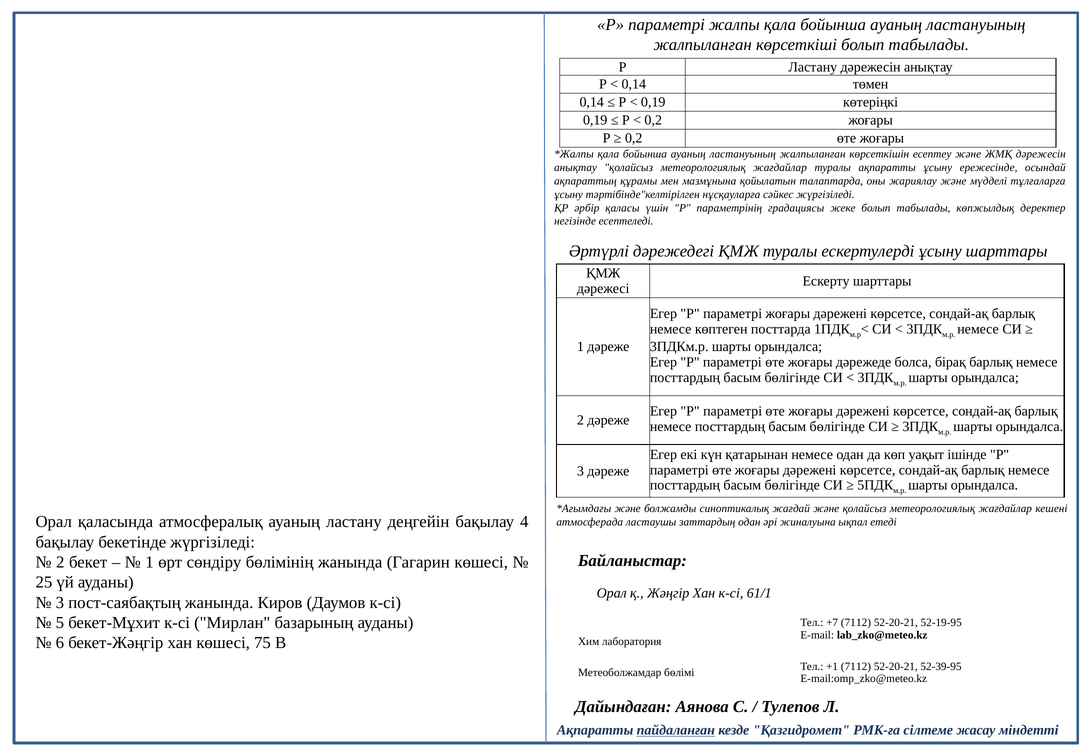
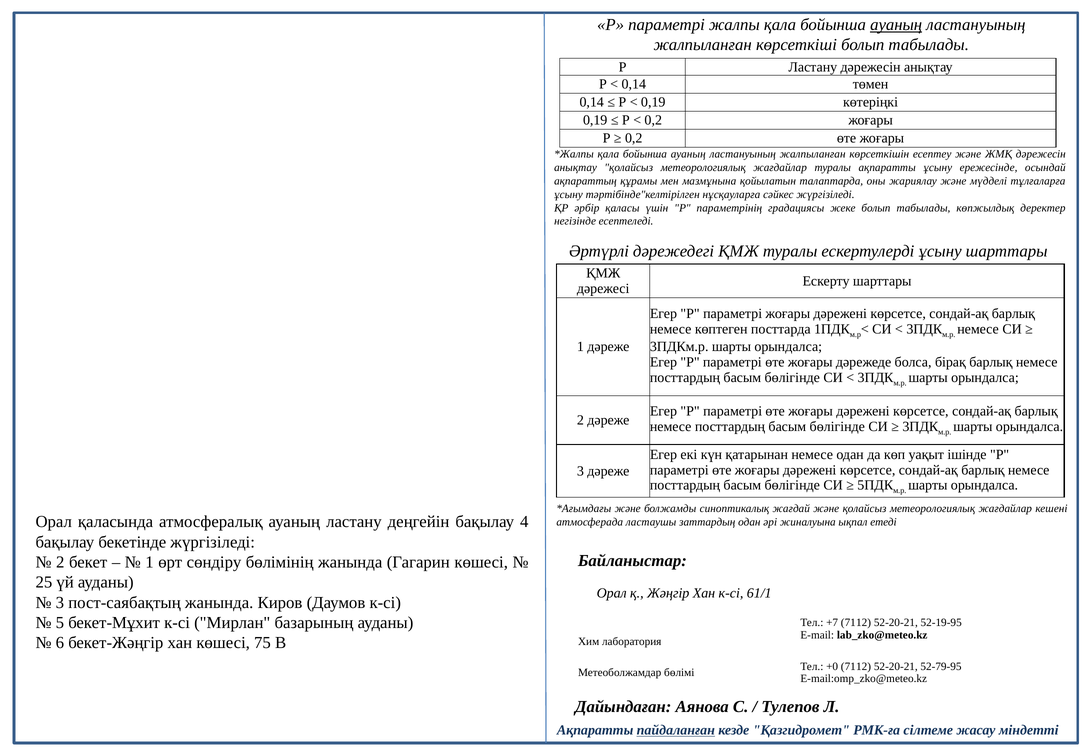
ауаның underline: none -> present (896, 25)
+1: +1 -> +0 (832, 666)
52-39-95: 52-39-95 -> 52-79-95 (941, 666)
